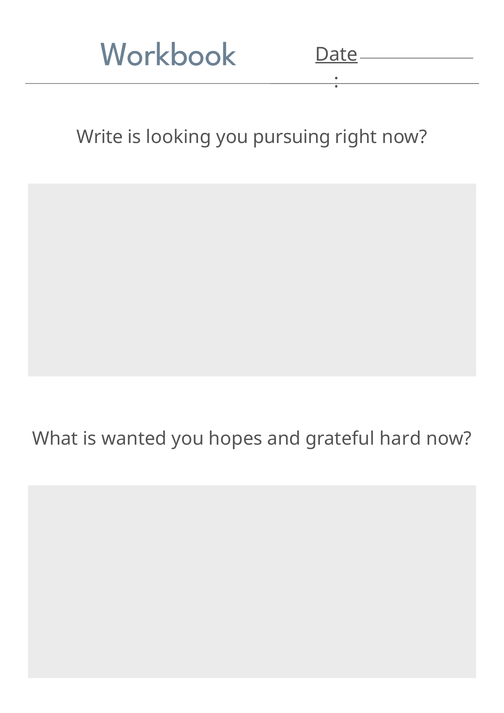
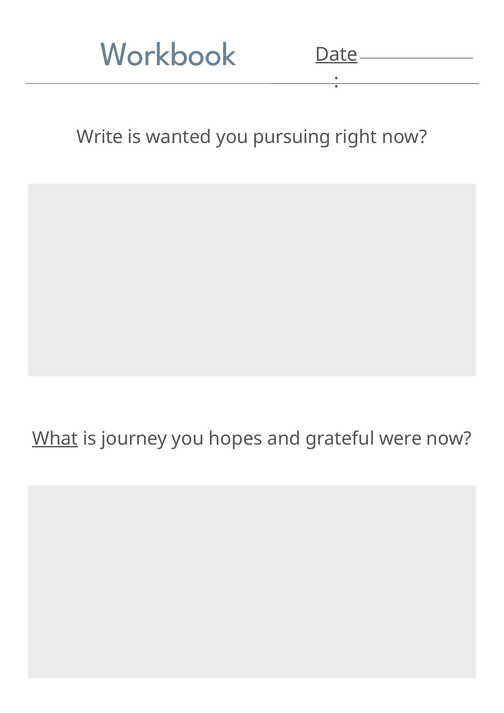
looking: looking -> wanted (179, 137)
What underline: none -> present (55, 439)
wanted: wanted -> journey (134, 439)
hard: hard -> were (401, 439)
